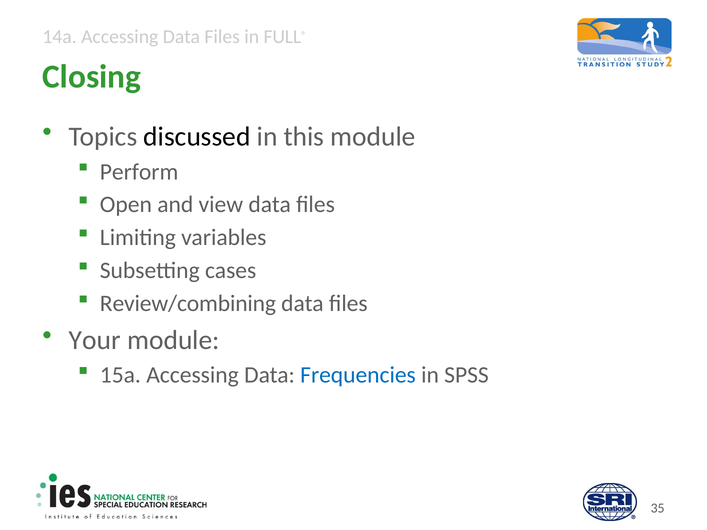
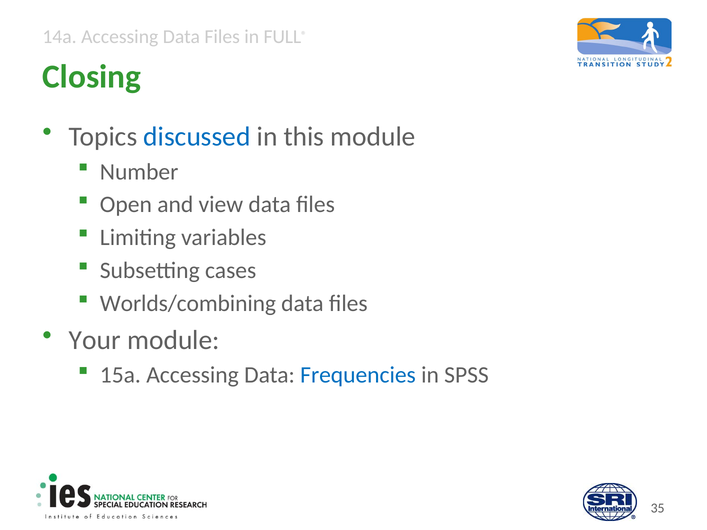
discussed colour: black -> blue (197, 137)
Perform: Perform -> Number (139, 172)
Review/combining: Review/combining -> Worlds/combining (188, 304)
